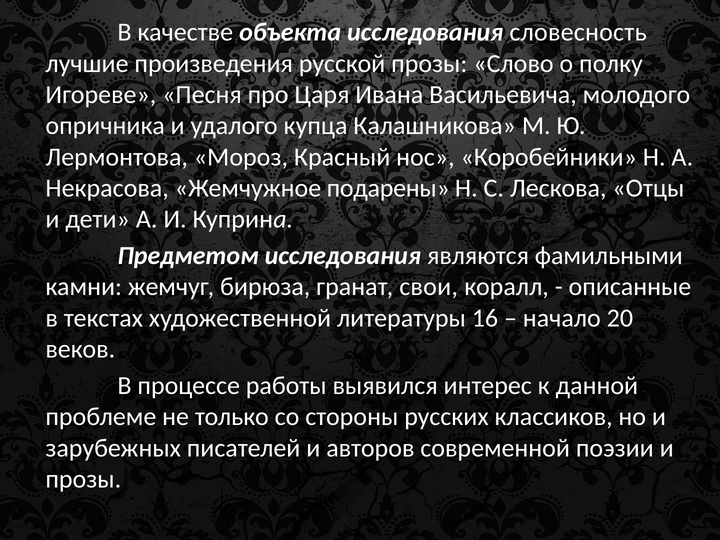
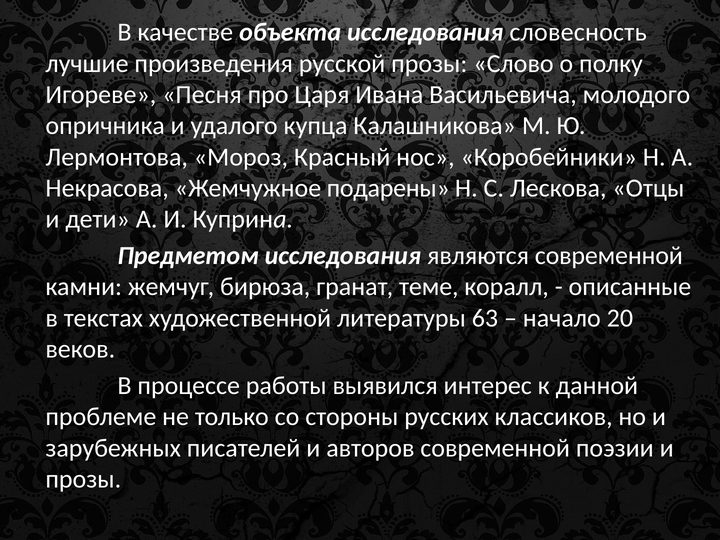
являются фамильными: фамильными -> современной (609, 256)
свои: свои -> теме (429, 287)
16: 16 -> 63 (485, 318)
